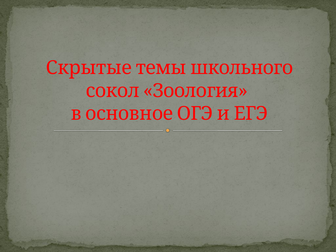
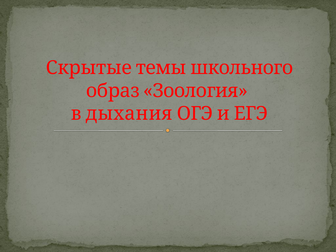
сокол: сокол -> образ (113, 91)
основное: основное -> дыхания (129, 114)
